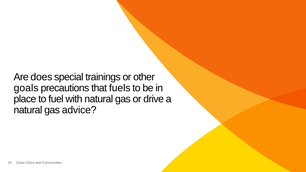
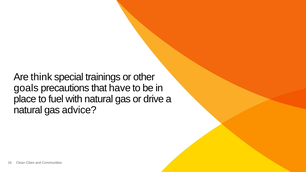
does: does -> think (41, 77)
fuels: fuels -> have (120, 88)
